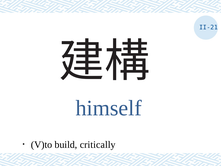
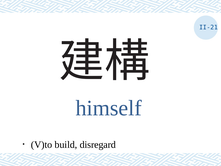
critically: critically -> disregard (98, 144)
